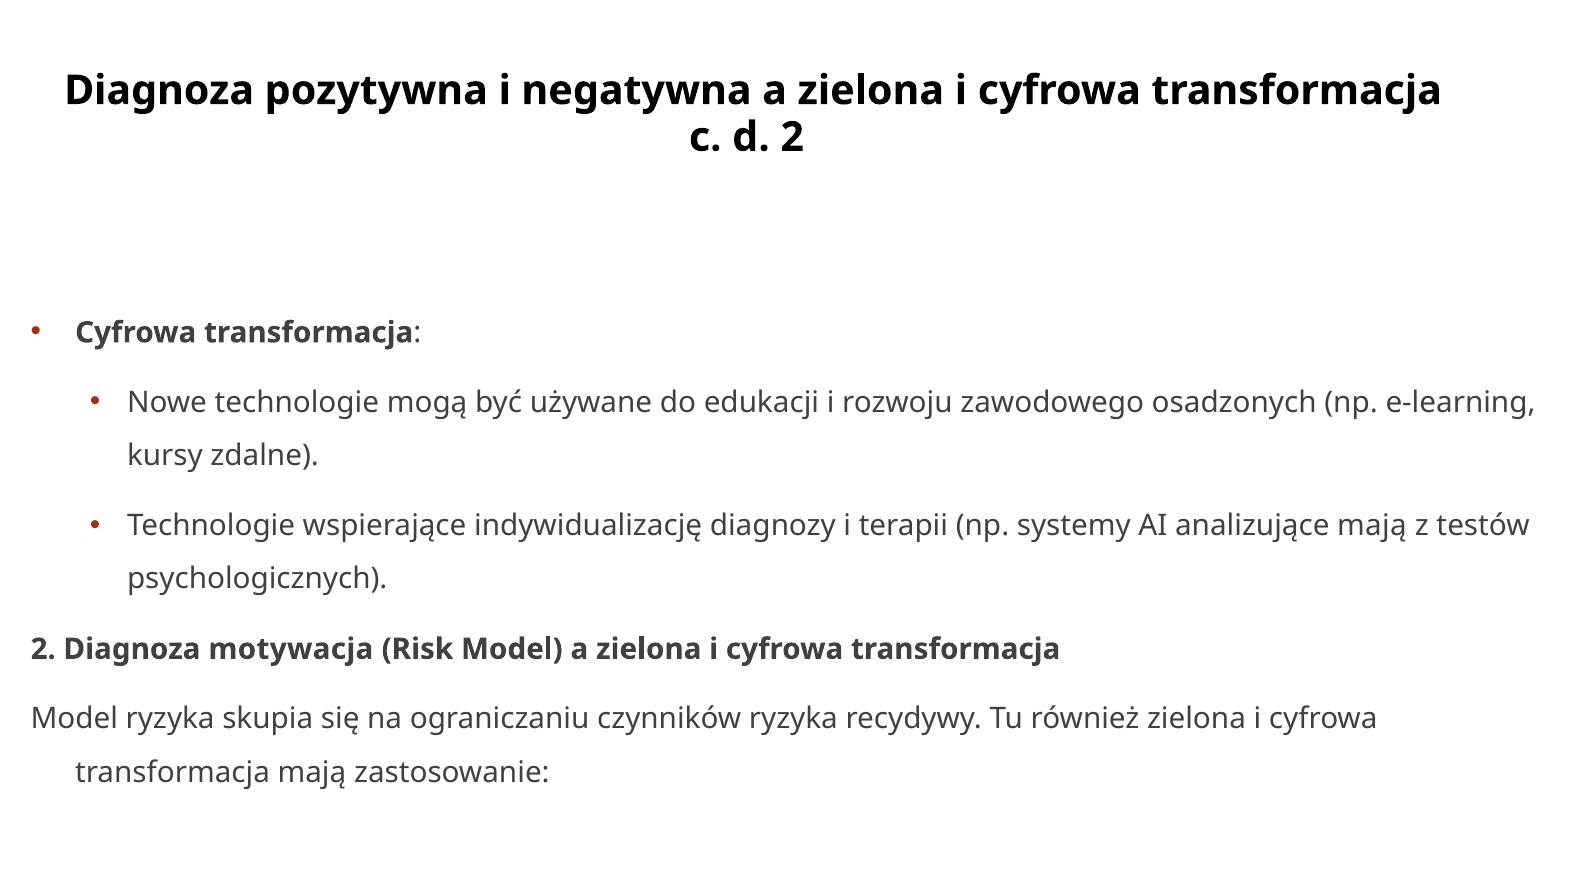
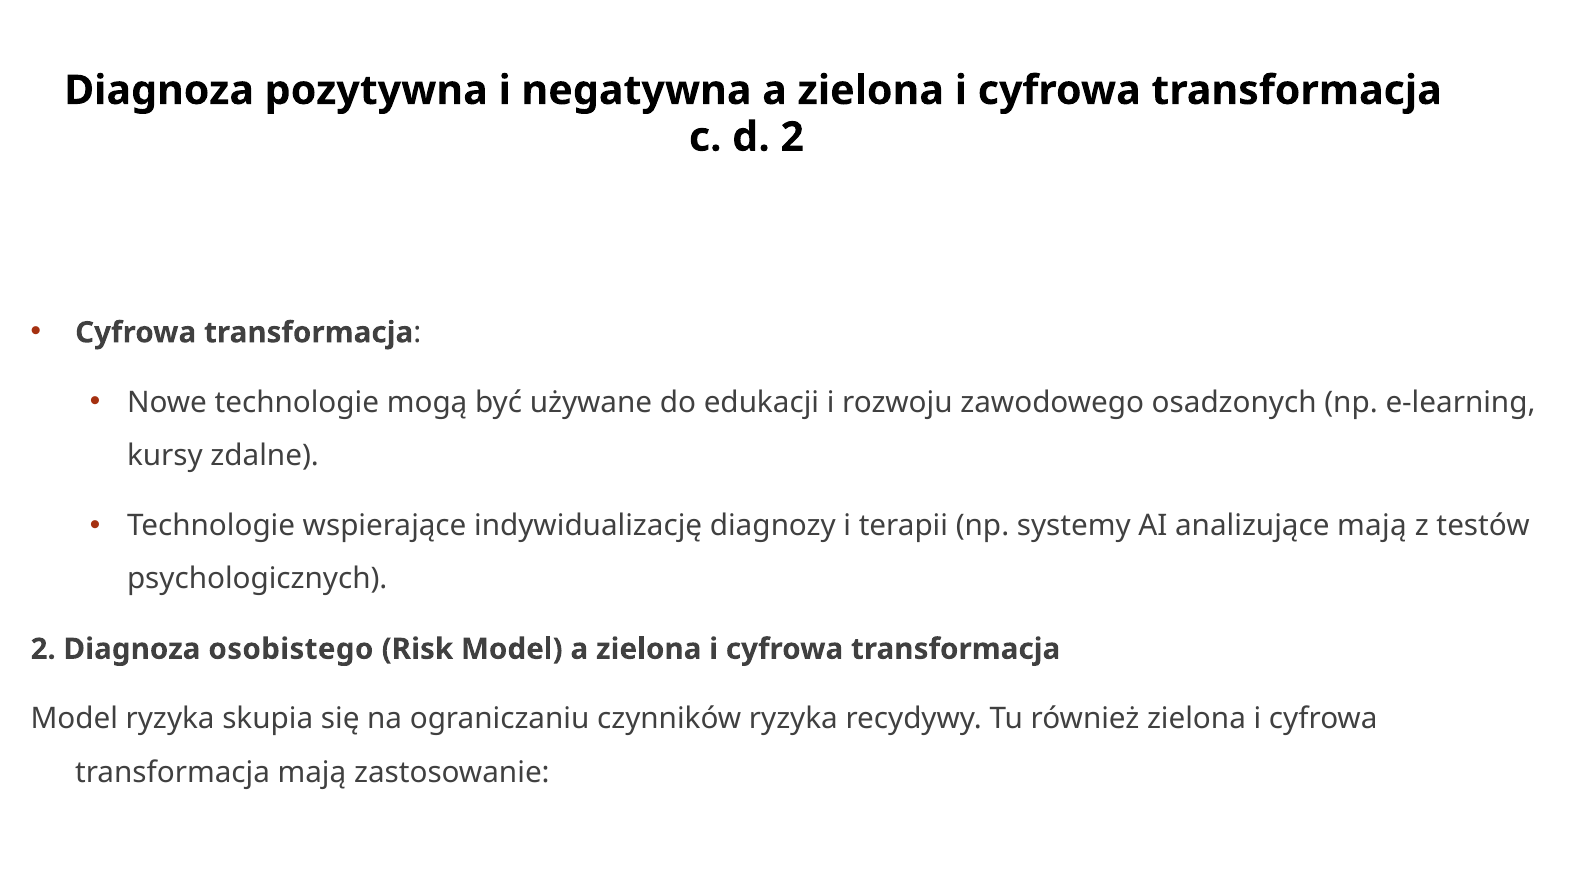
motywacja: motywacja -> osobistego (291, 649)
